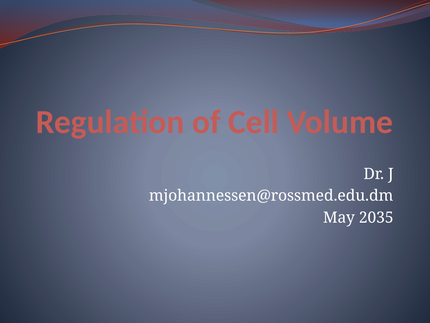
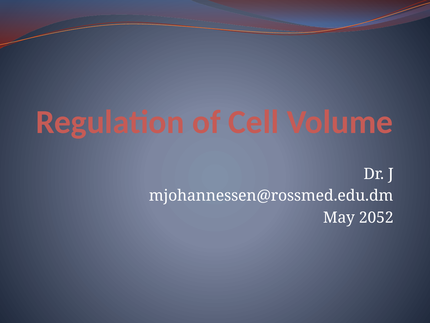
2035: 2035 -> 2052 (376, 217)
